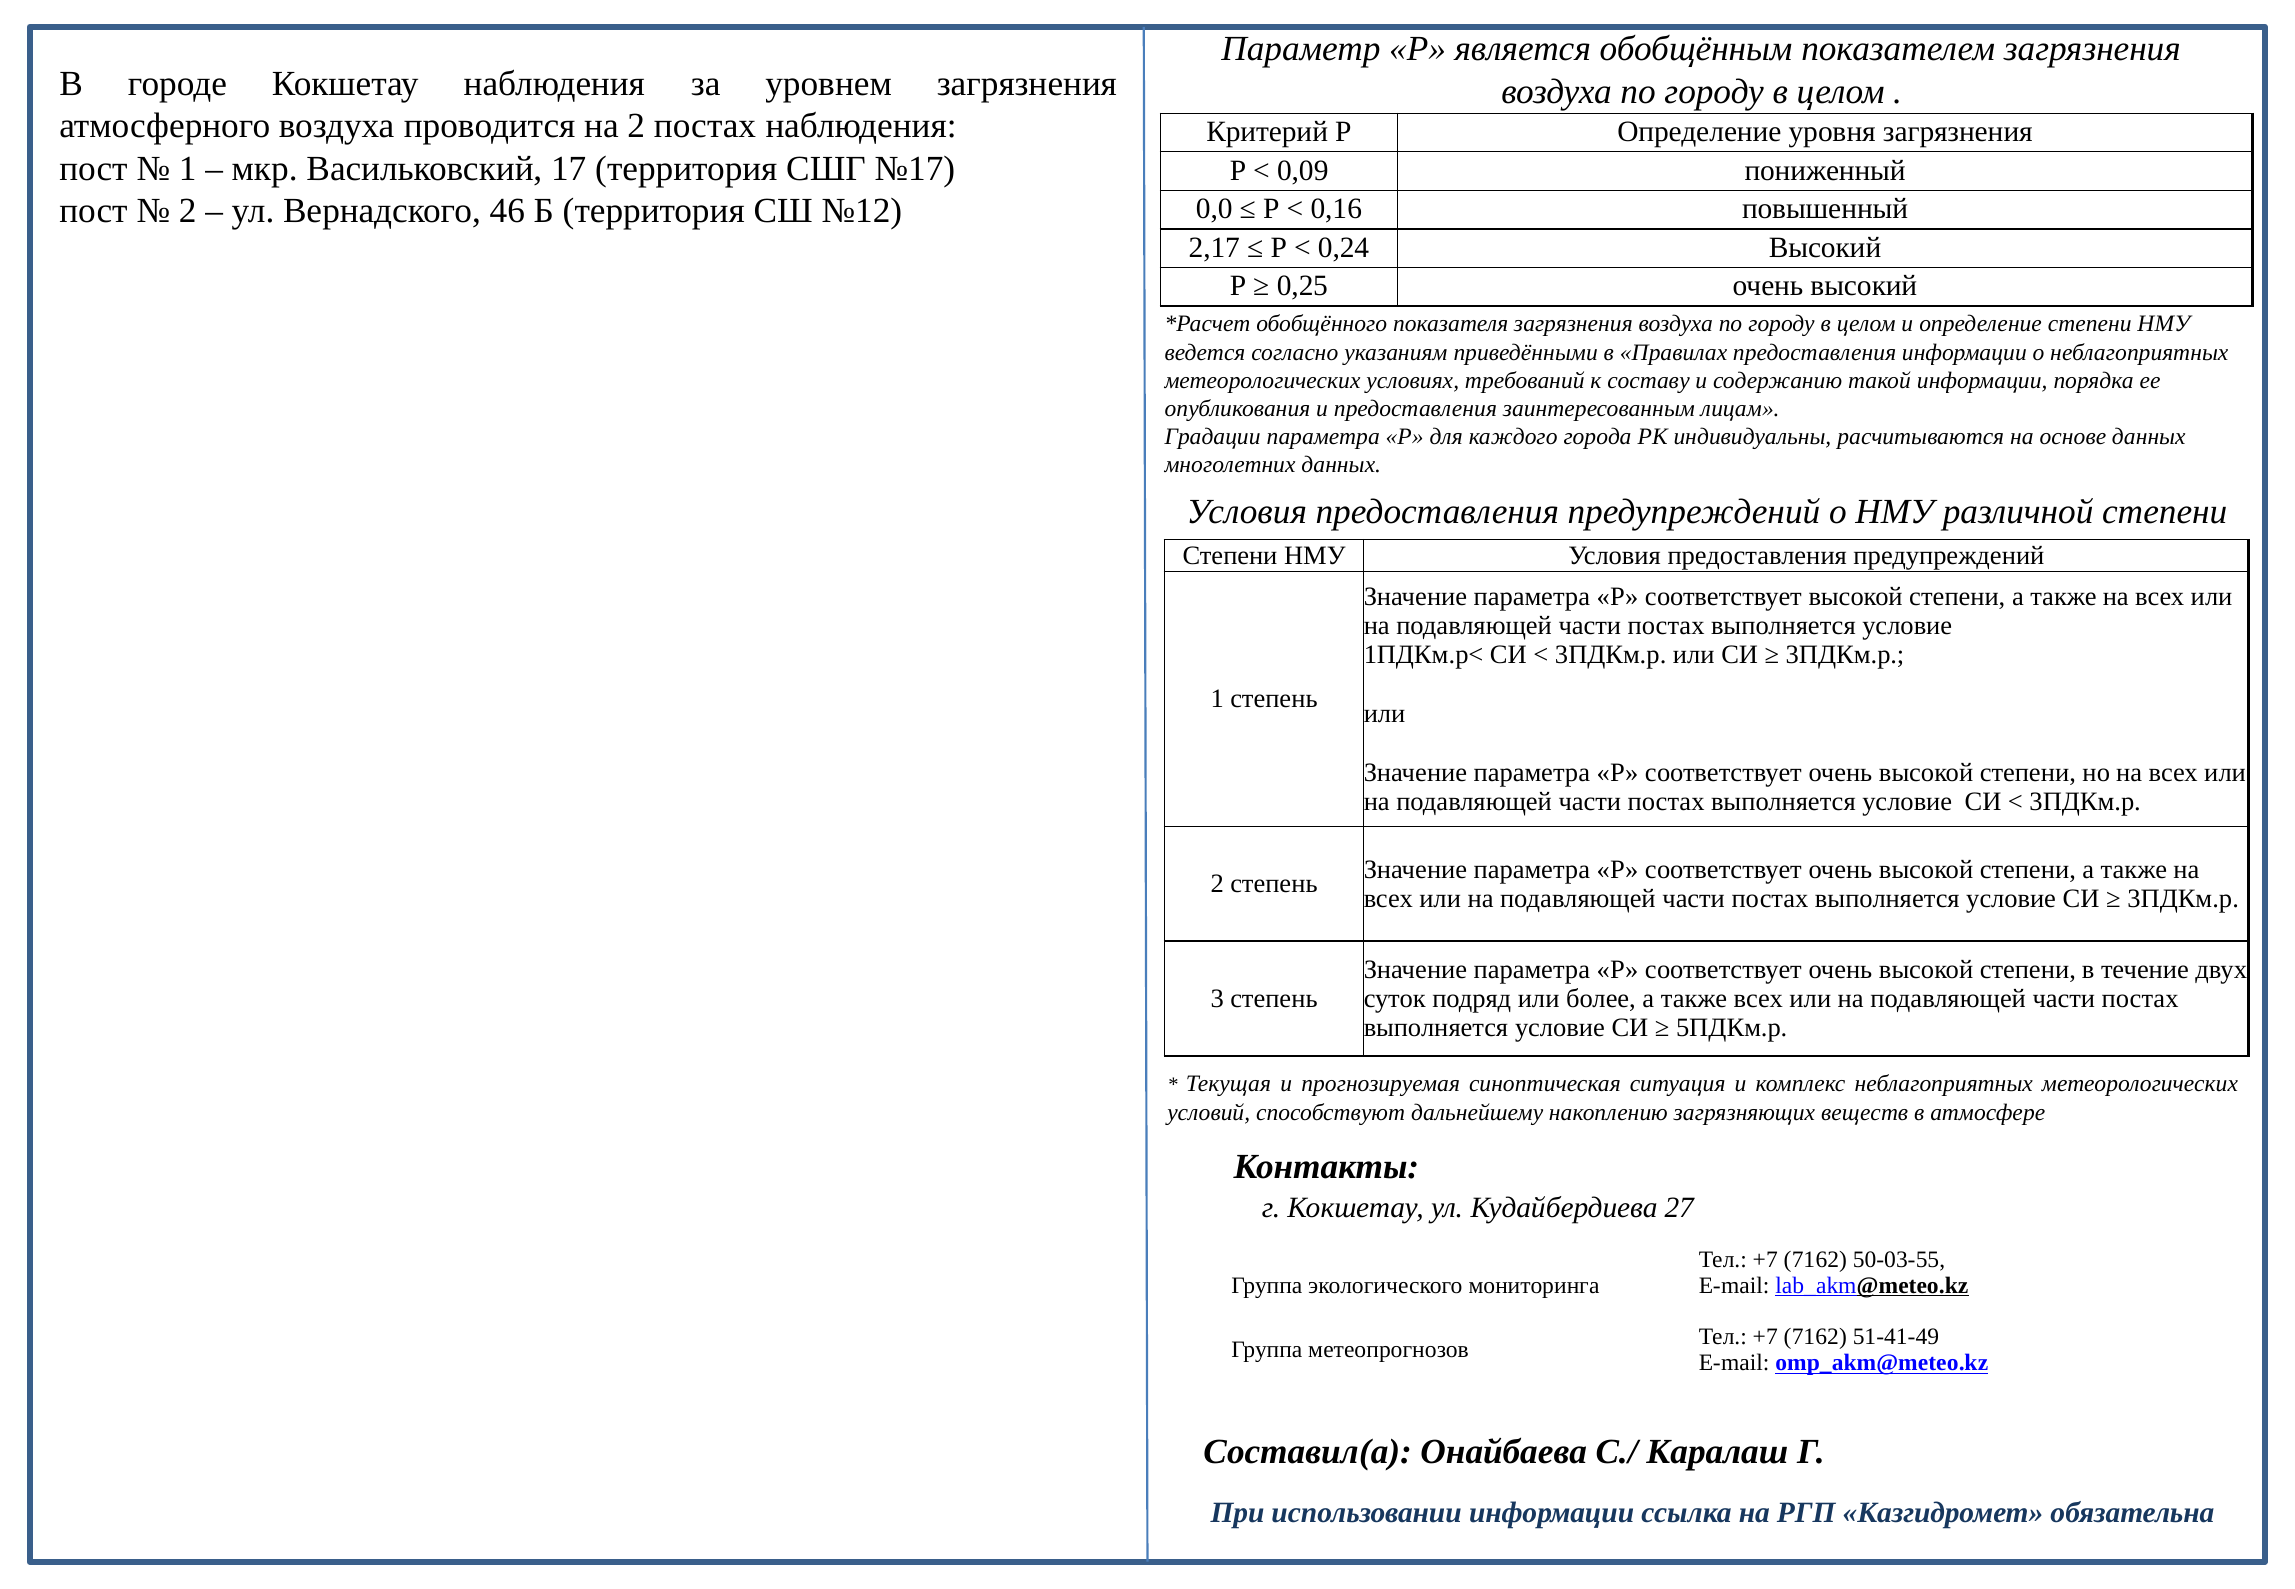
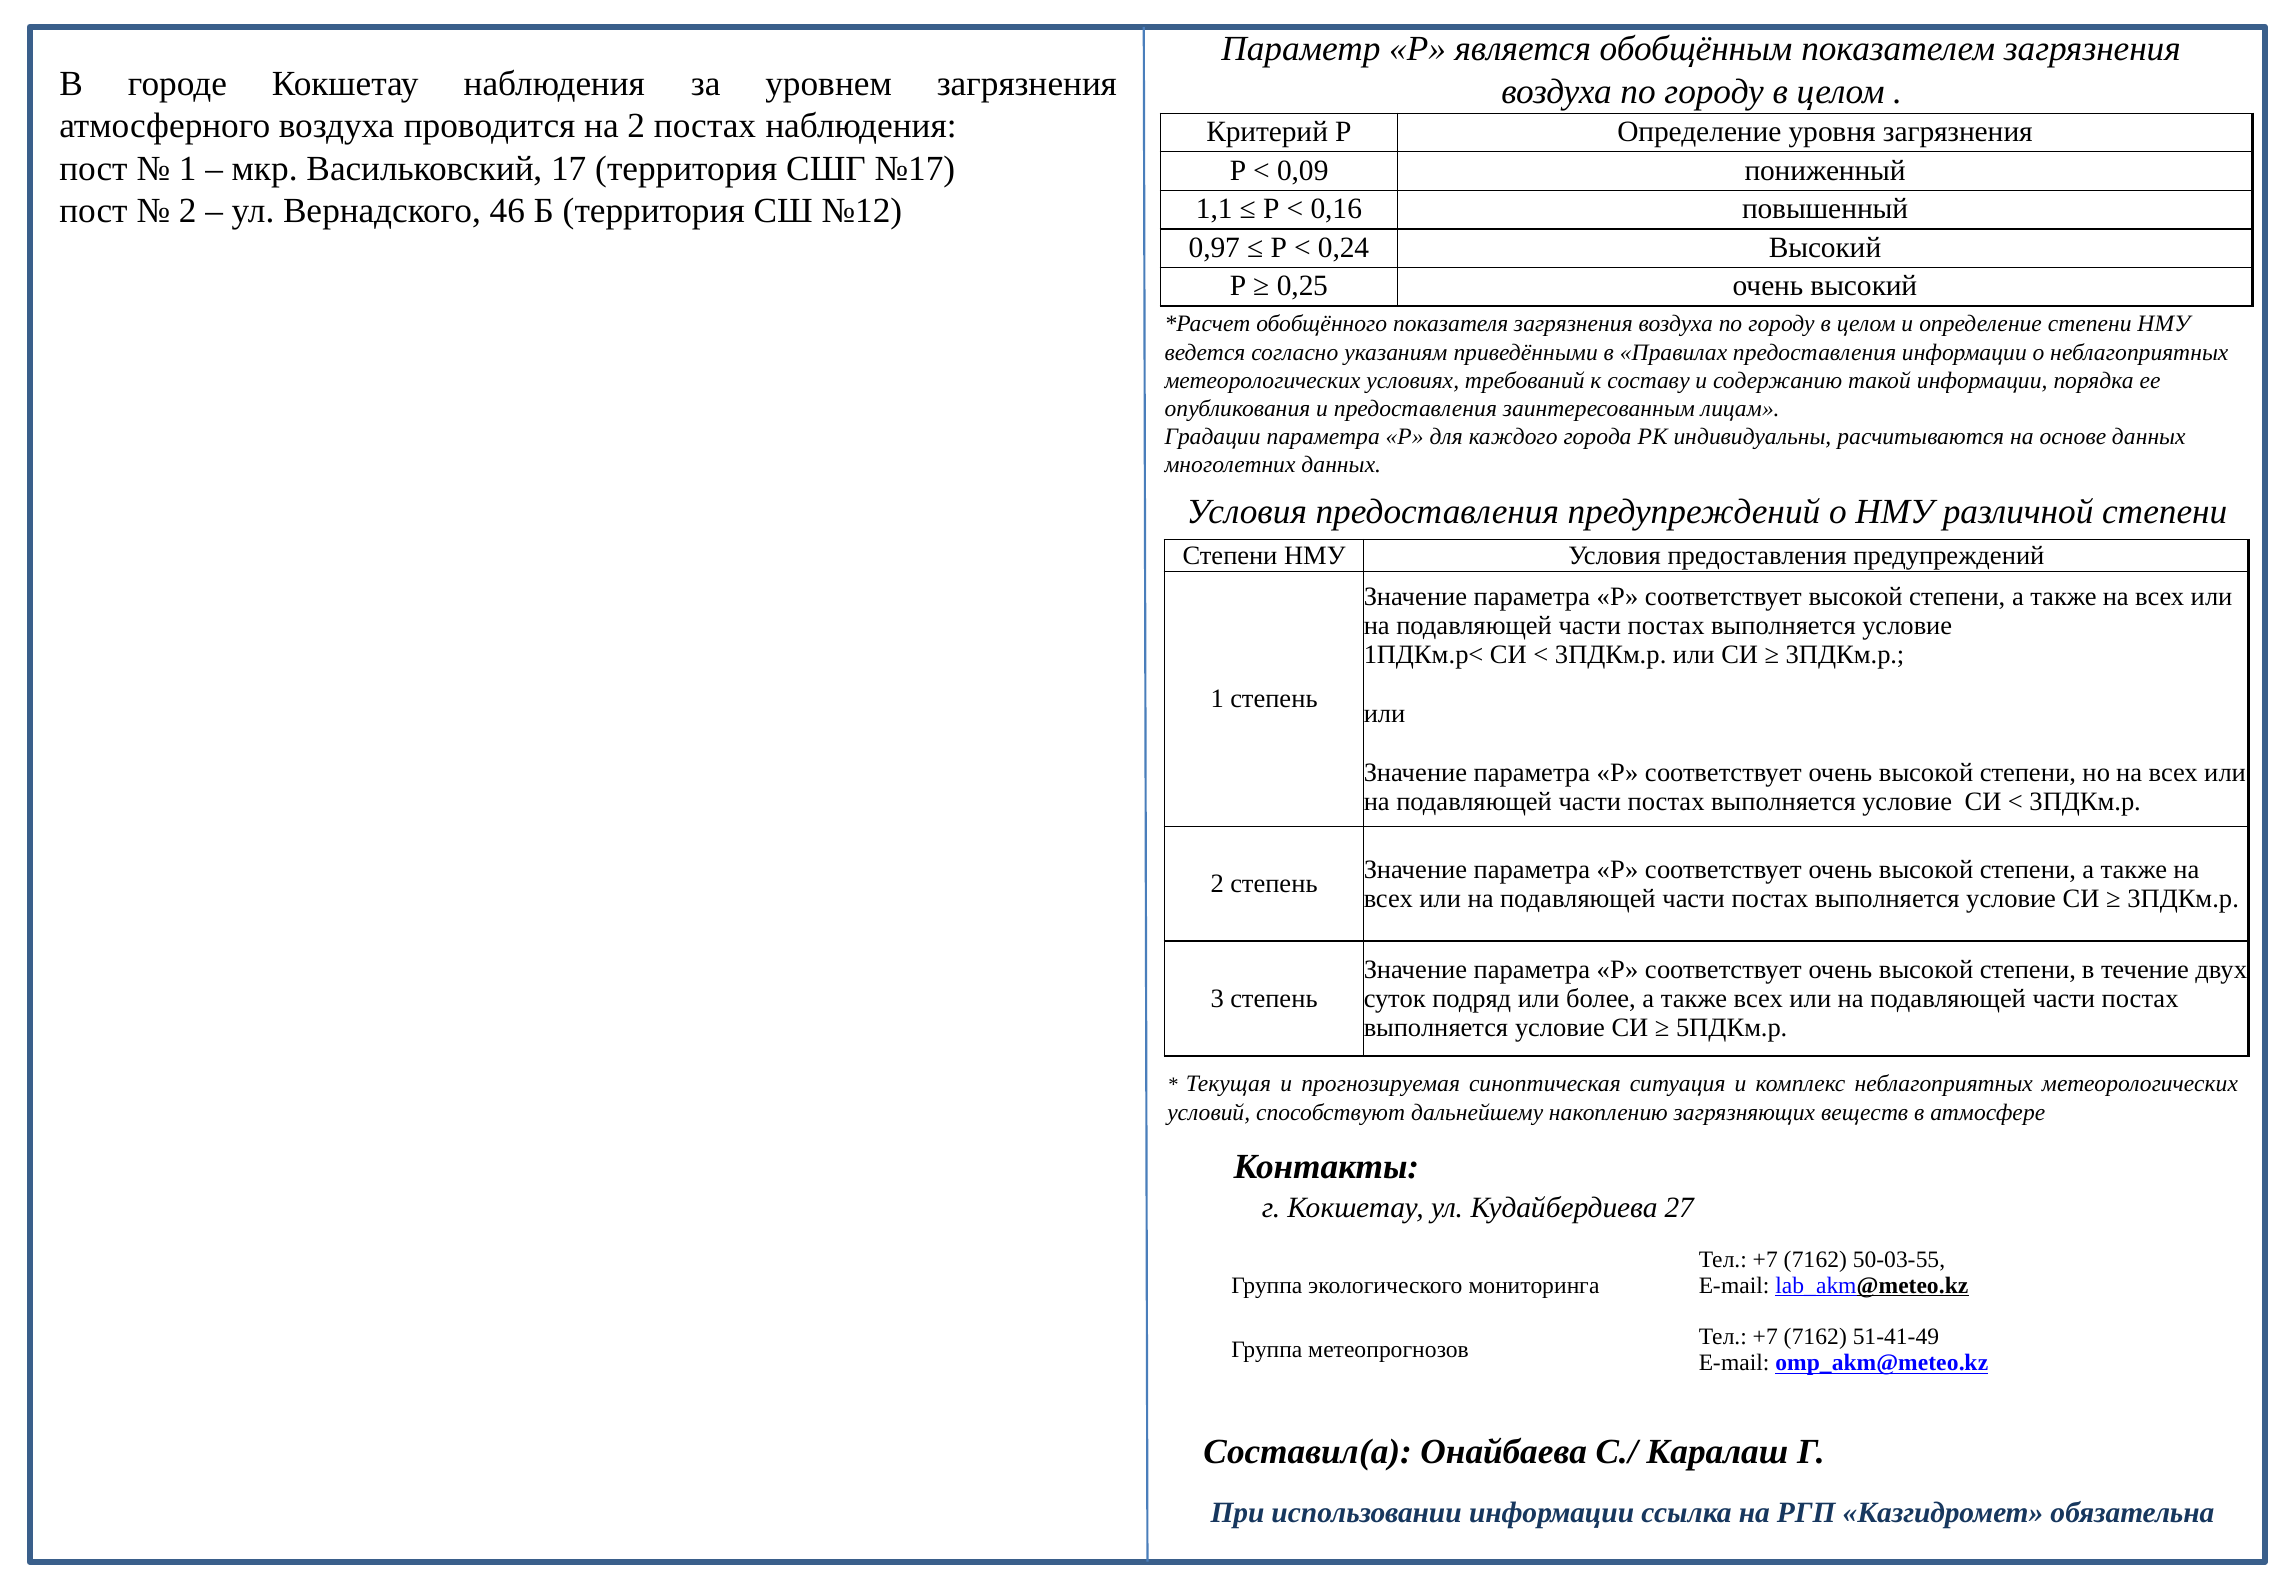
0,0: 0,0 -> 1,1 (1214, 209)
2,17: 2,17 -> 0,97 (1214, 247)
